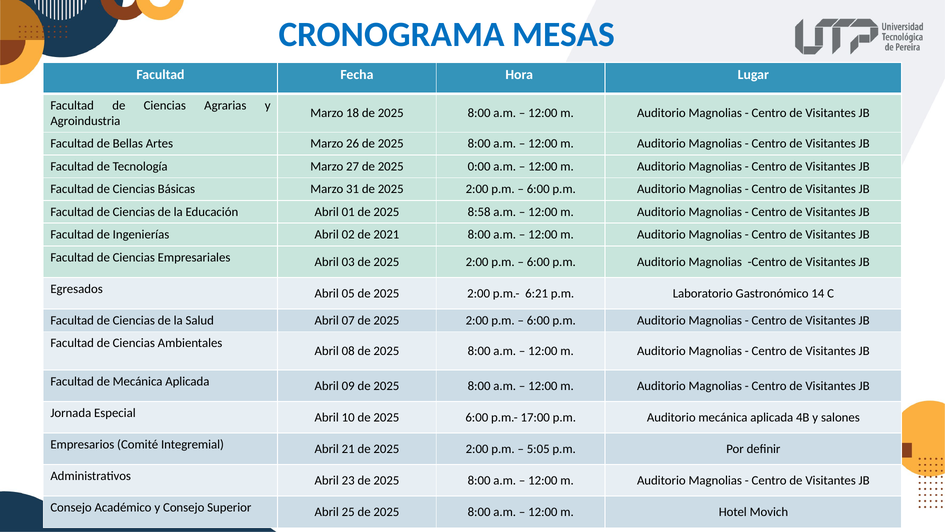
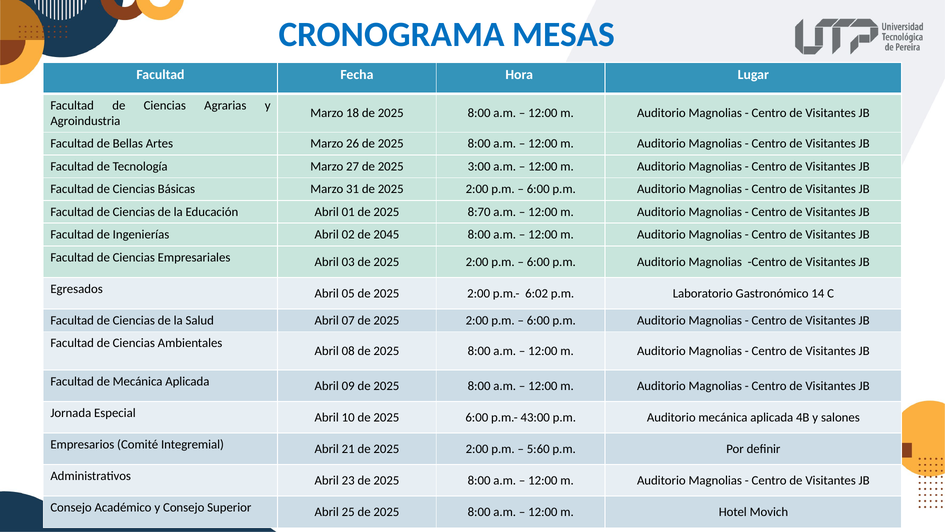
0:00: 0:00 -> 3:00 (479, 166)
8:58: 8:58 -> 8:70 (479, 212)
2021: 2021 -> 2045 (386, 234)
6:21: 6:21 -> 6:02 (537, 293)
17:00: 17:00 -> 43:00 (535, 417)
5:05: 5:05 -> 5:60 (538, 449)
